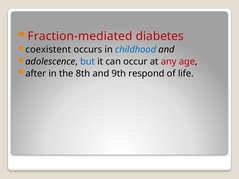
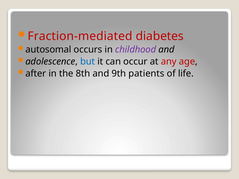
coexistent: coexistent -> autosomal (48, 50)
childhood colour: blue -> purple (136, 50)
respond: respond -> patients (146, 74)
